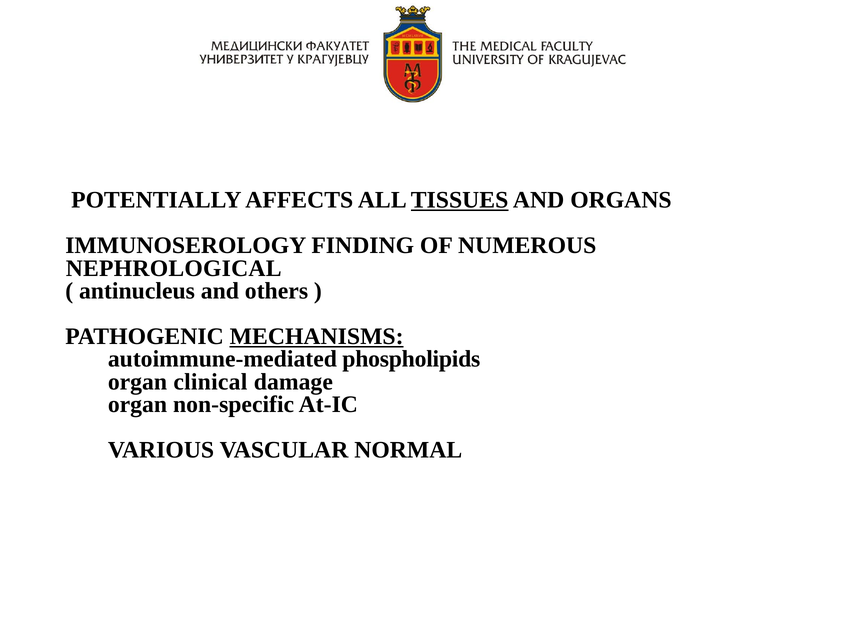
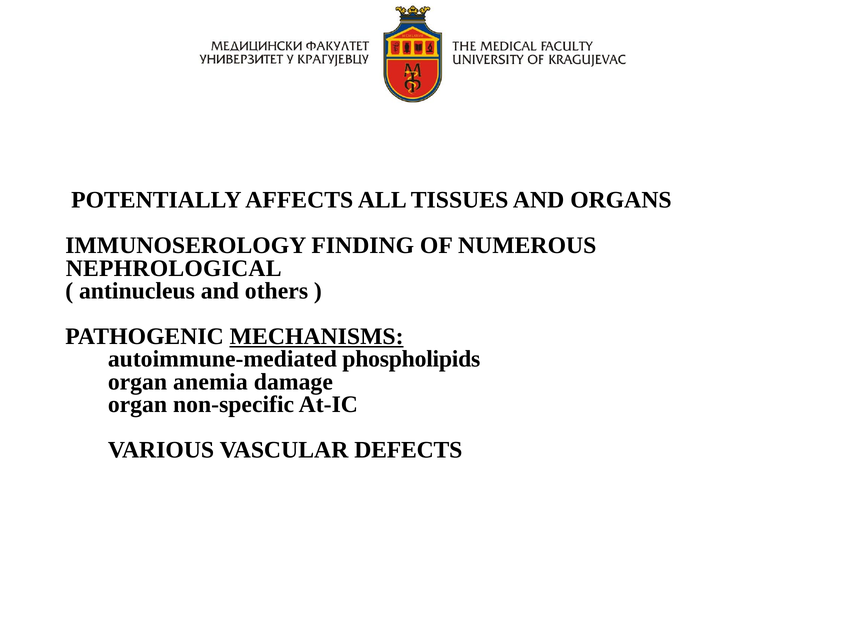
TISSUES underline: present -> none (460, 200)
clinical: clinical -> anemia (210, 382)
NORMAL: NORMAL -> DEFECTS (408, 450)
